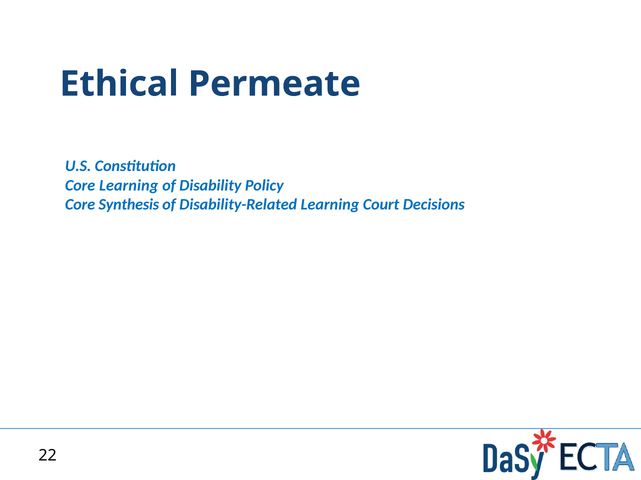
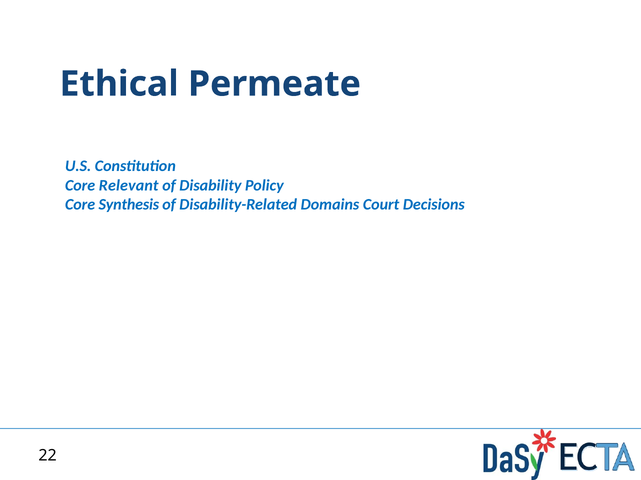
Core Learning: Learning -> Relevant (129, 186)
Disability-Related Learning: Learning -> Domains (330, 205)
